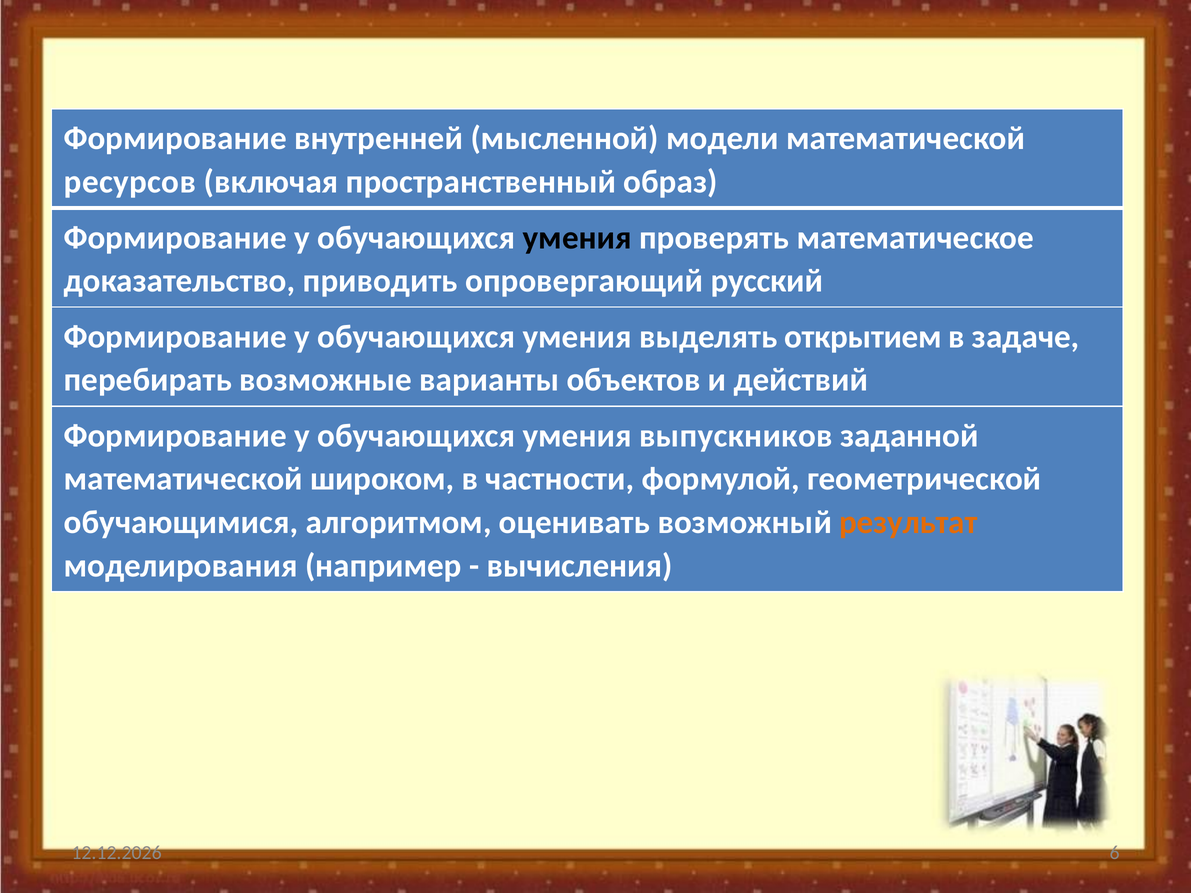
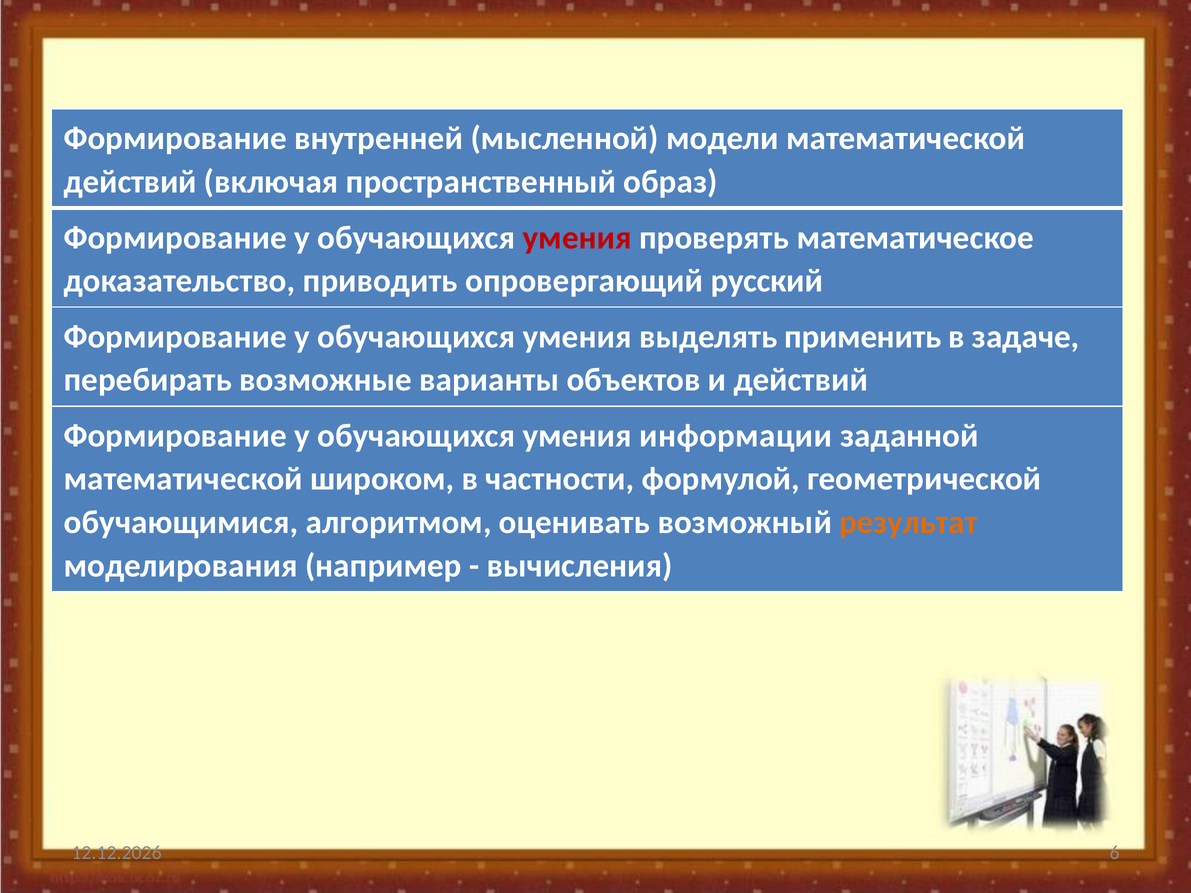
ресурсов: ресурсов -> действий (130, 182)
умения colour: black -> red (577, 238)
открытием: открытием -> применить (863, 337)
выпускников: выпускников -> информации (736, 436)
